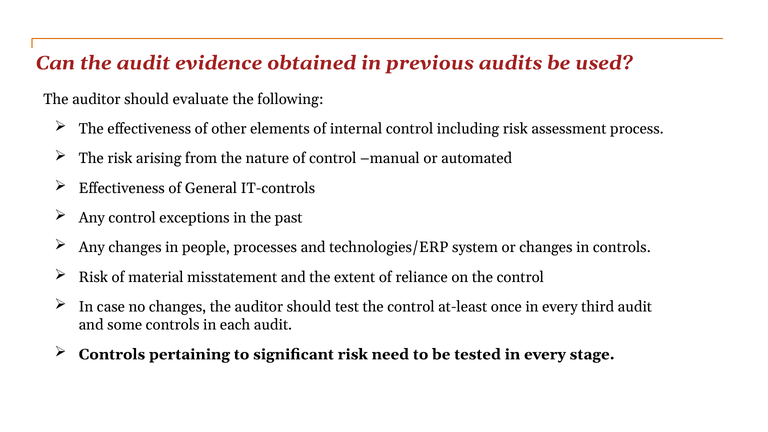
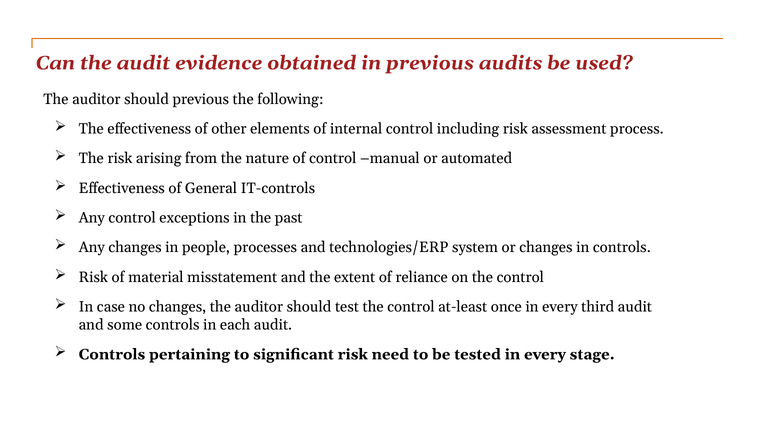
should evaluate: evaluate -> previous (201, 99)
